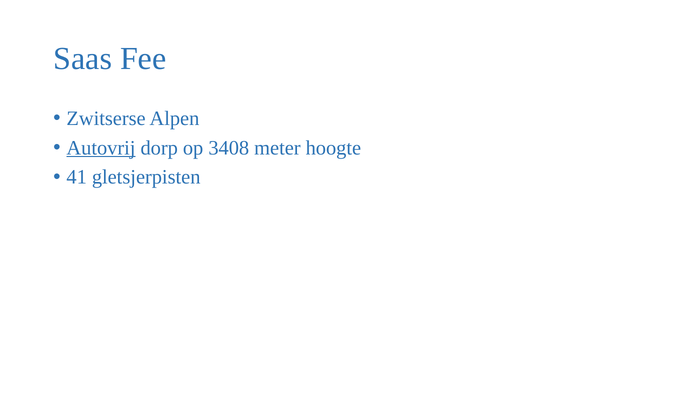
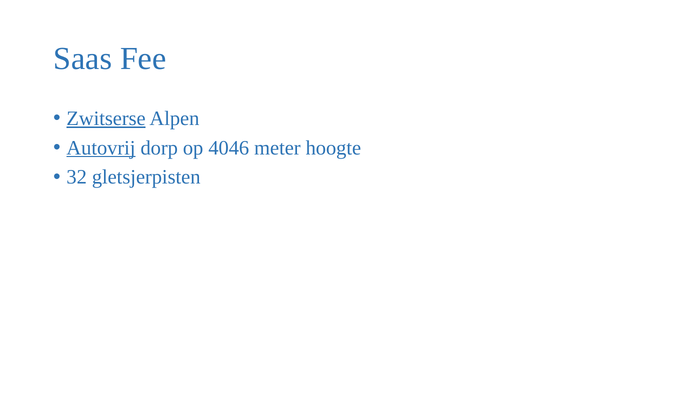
Zwitserse underline: none -> present (106, 118)
3408: 3408 -> 4046 (229, 148)
41: 41 -> 32 (77, 177)
